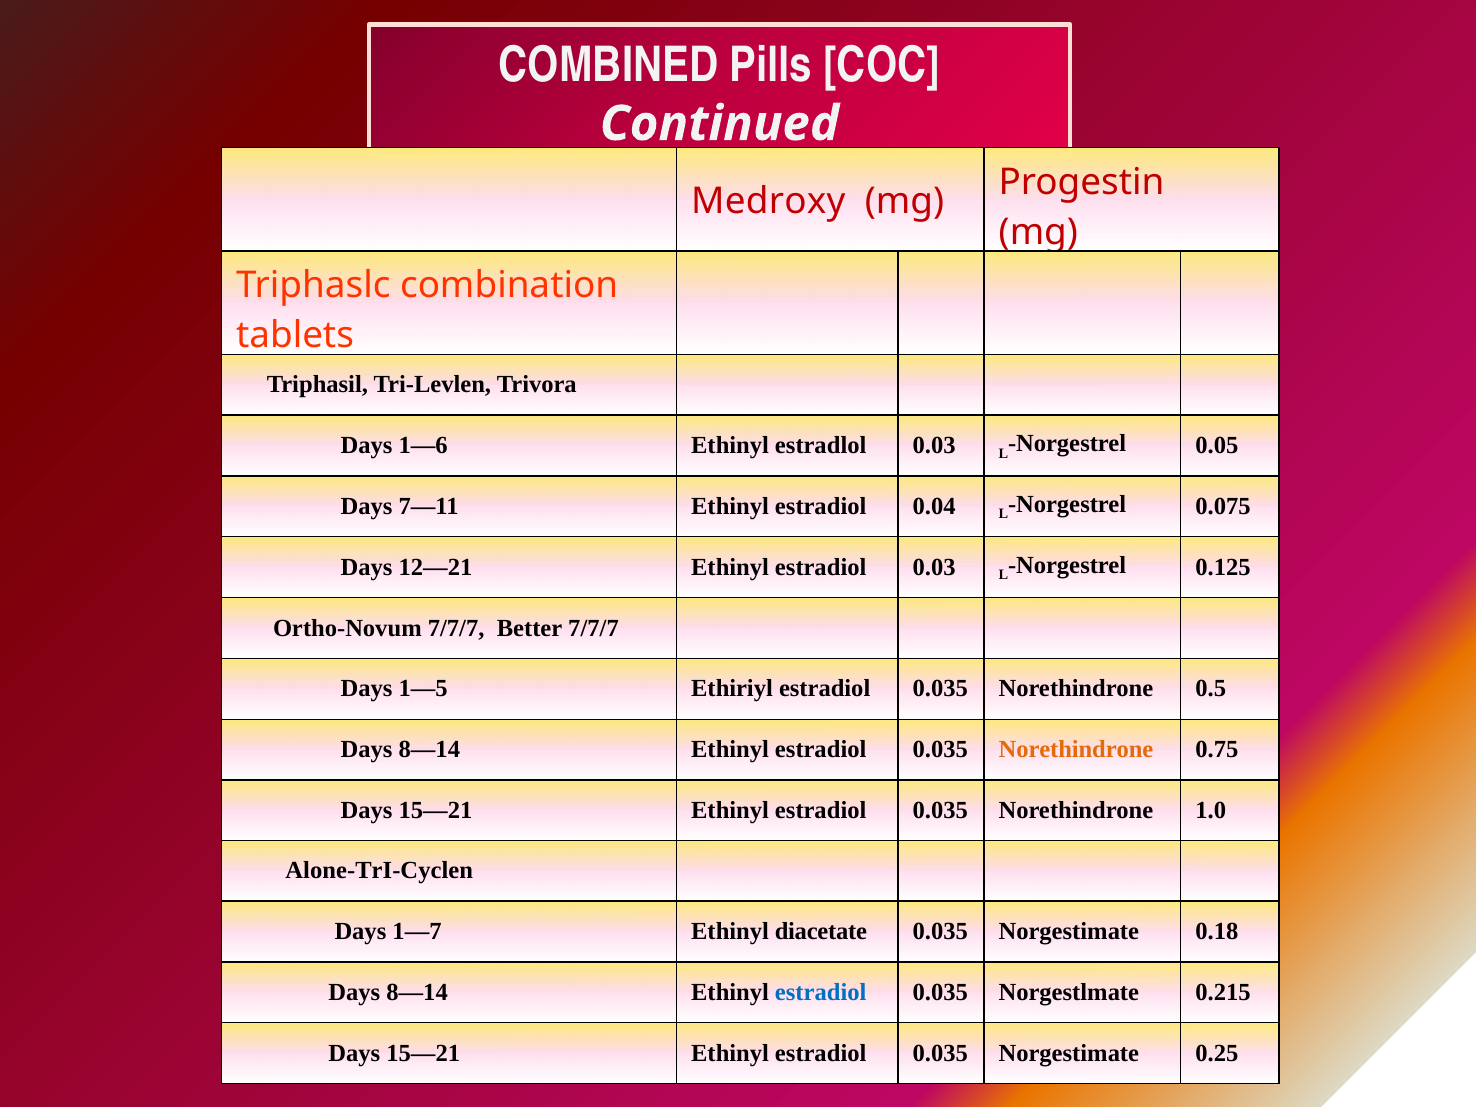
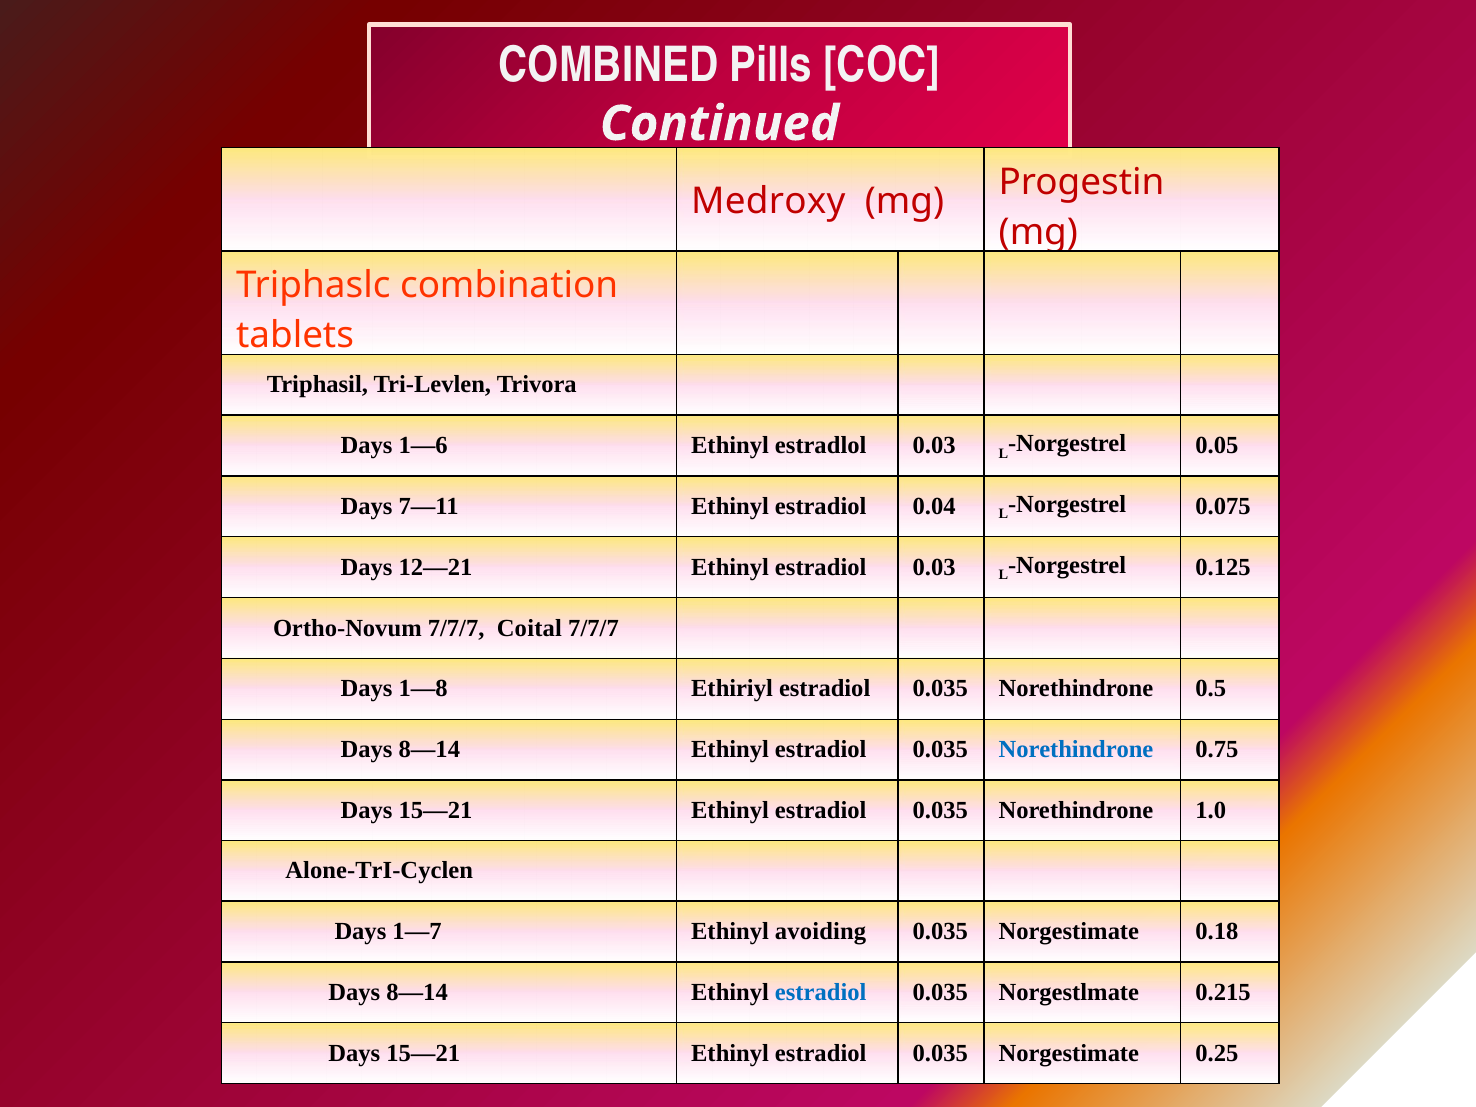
Better: Better -> Coital (529, 628)
1—5: 1—5 -> 1—8 (423, 689)
Norethindrone colour: orange -> blue (1076, 750)
diacetate: diacetate -> avoiding (821, 932)
